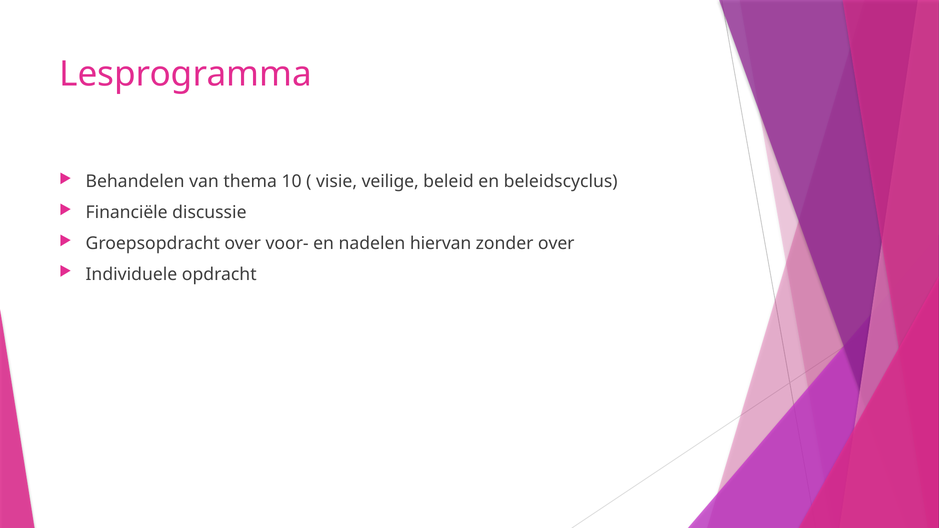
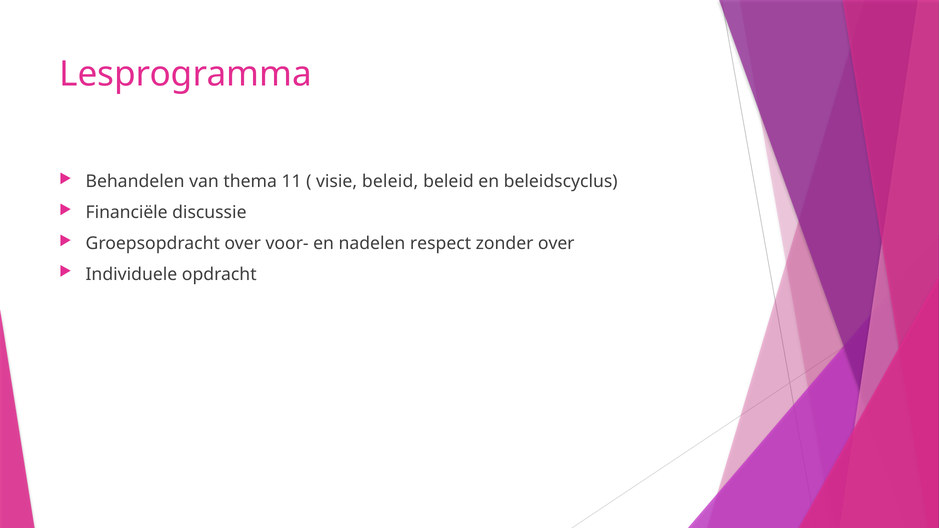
10: 10 -> 11 (292, 182)
visie veilige: veilige -> beleid (390, 182)
hiervan: hiervan -> respect (441, 244)
